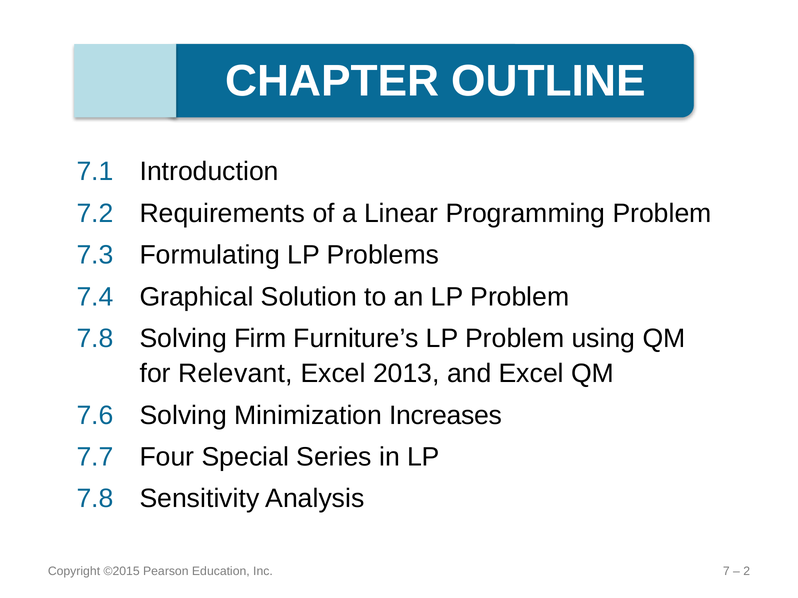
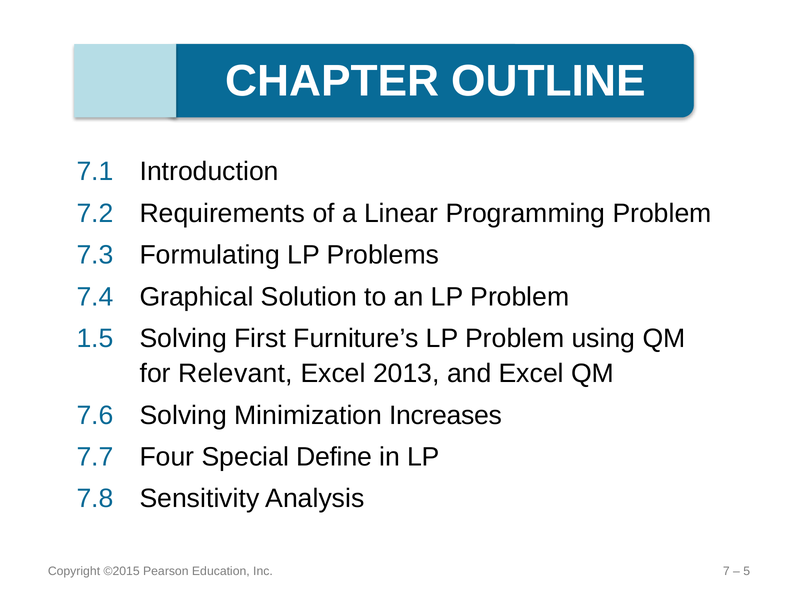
7.8: 7.8 -> 1.5 (95, 339)
Firm: Firm -> First (260, 339)
Series: Series -> Define (334, 457)
2: 2 -> 5 (747, 571)
